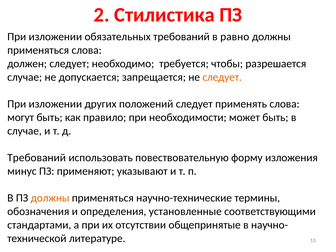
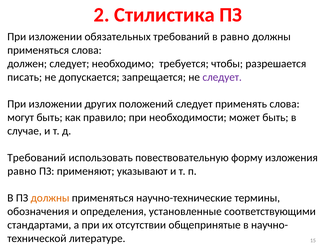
случае: случае -> писать (25, 77)
следует colour: orange -> purple (222, 77)
минус: минус -> равно (22, 171)
